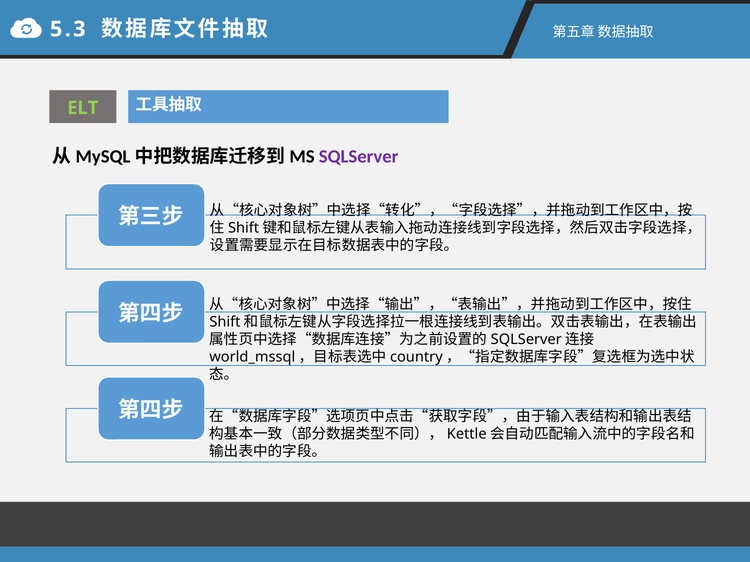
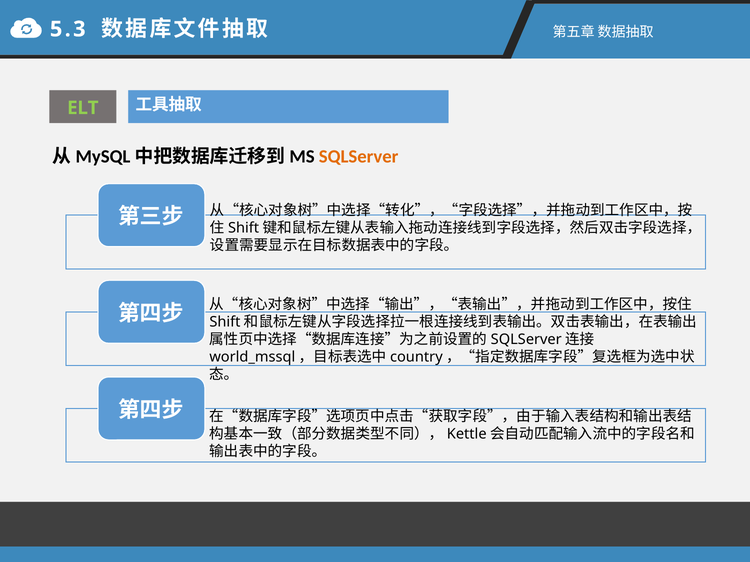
SQLServer colour: purple -> orange (359, 157)
